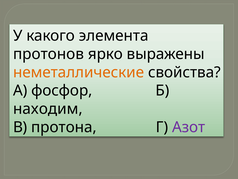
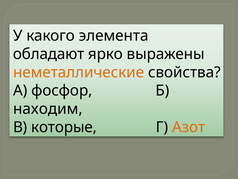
протонов: протонов -> обладают (49, 54)
протона: протона -> которые (64, 127)
Азот colour: purple -> orange (189, 127)
